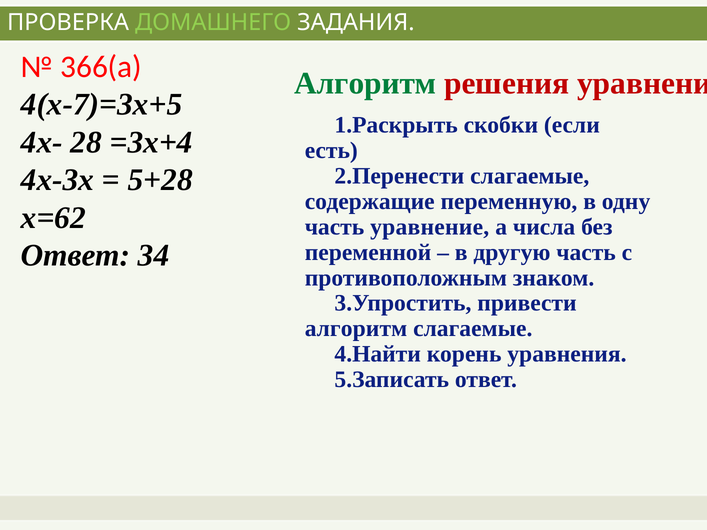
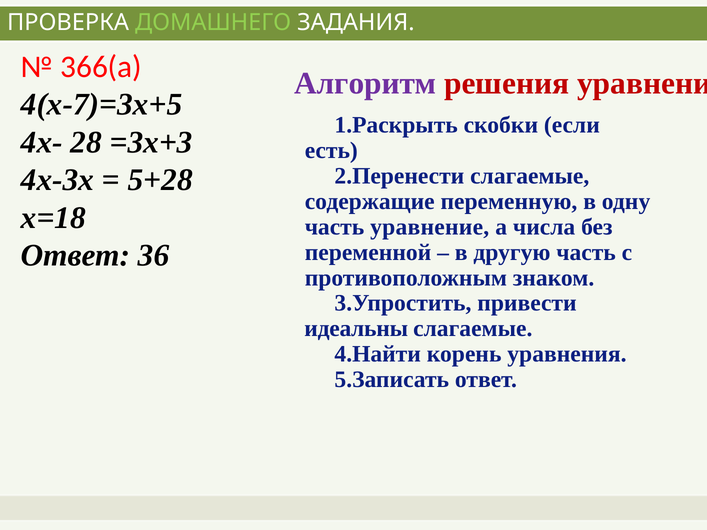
Алгоритм colour: green -> purple (365, 84)
=3х+4: =3х+4 -> =3х+3 (151, 142)
х=62: х=62 -> х=18 (53, 218)
34: 34 -> 36 (154, 256)
алгоритм: алгоритм -> идеальны (356, 329)
